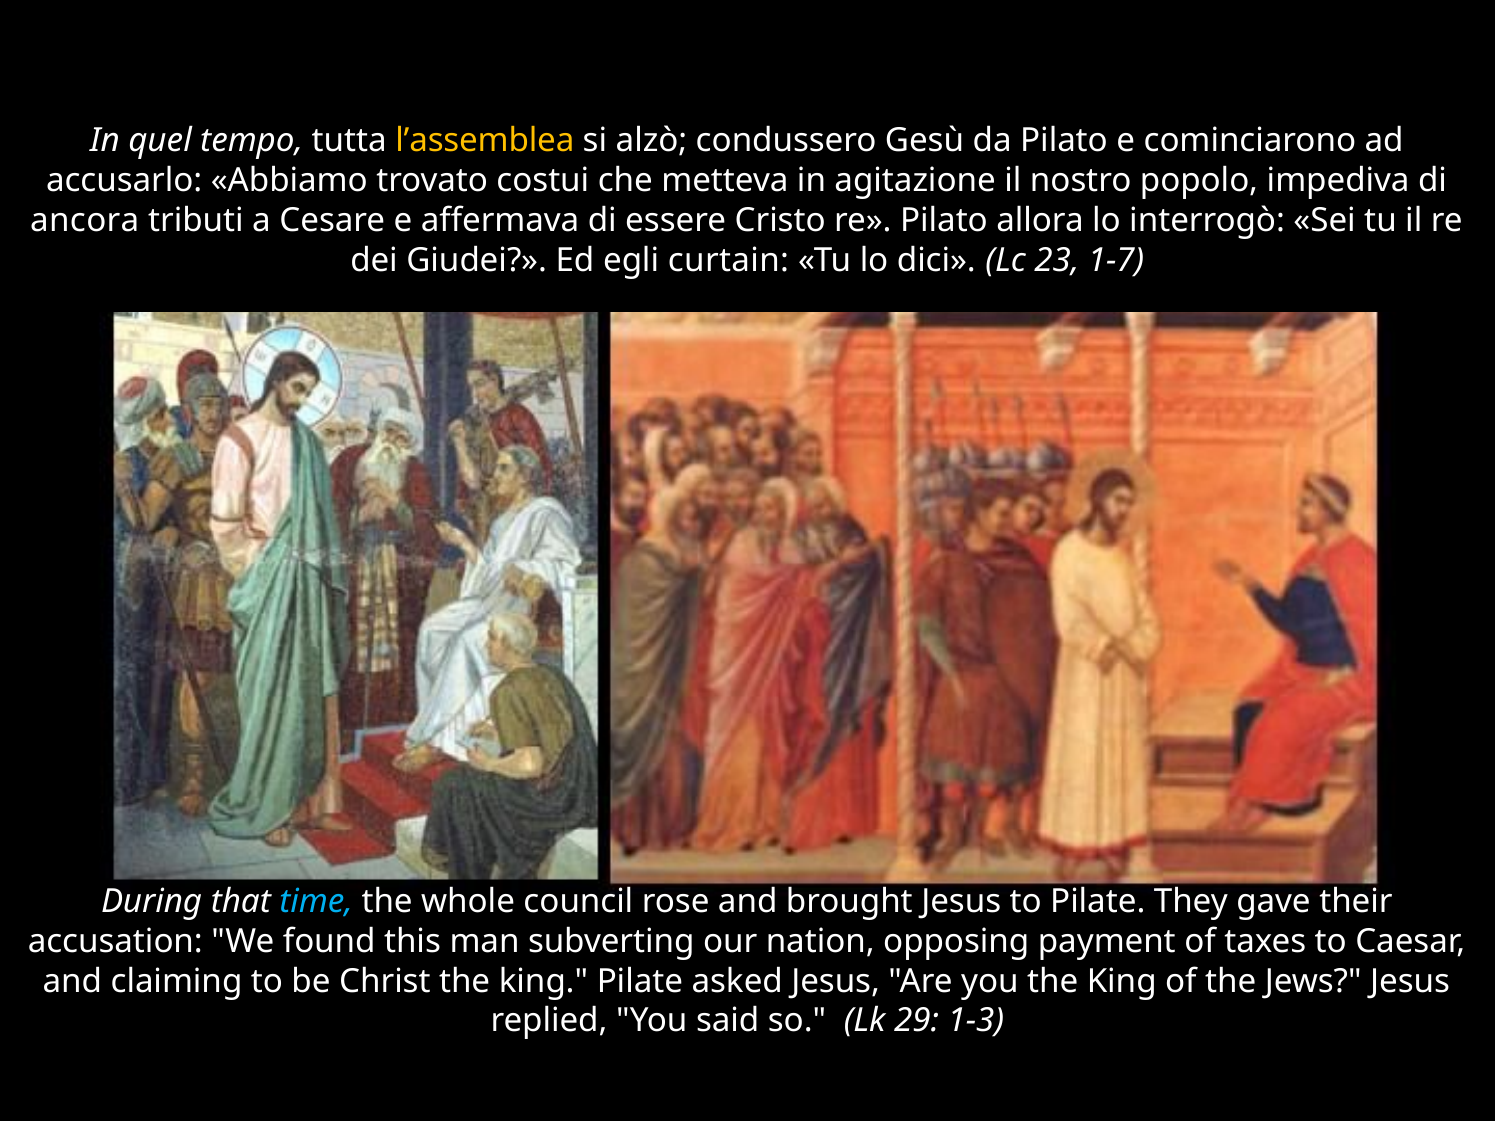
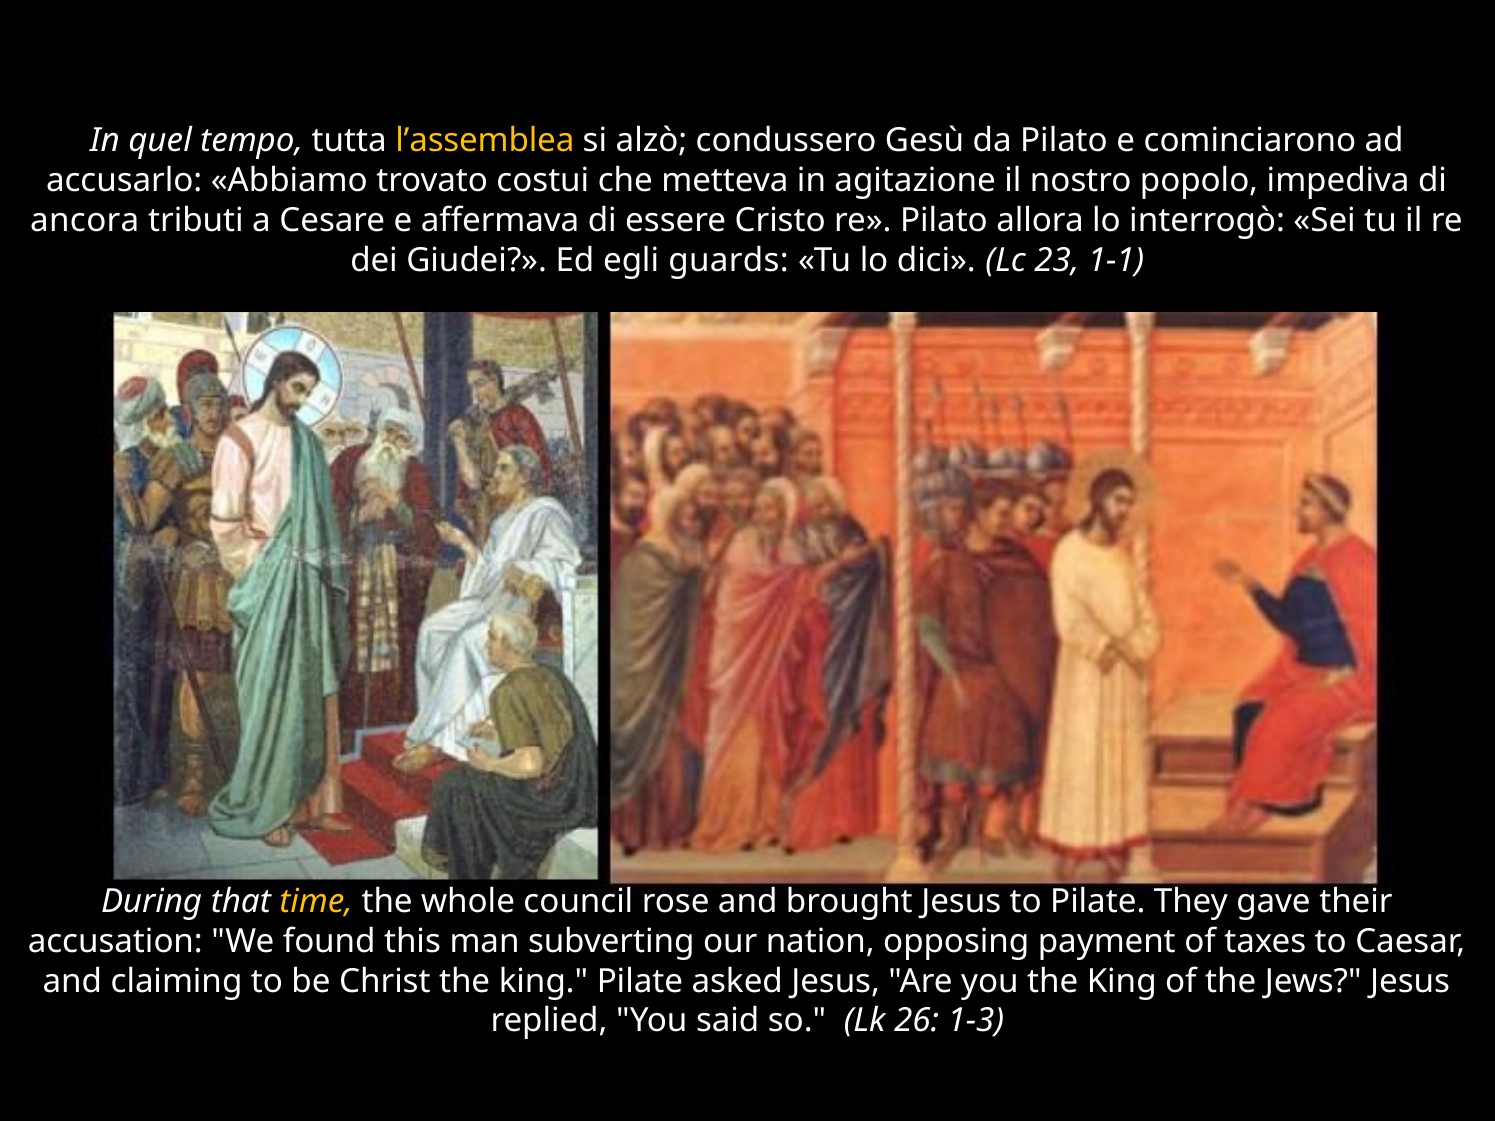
curtain: curtain -> guards (729, 260)
1-7: 1-7 -> 1-1 (1116, 260)
time colour: light blue -> yellow (316, 902)
29: 29 -> 26 (917, 1021)
